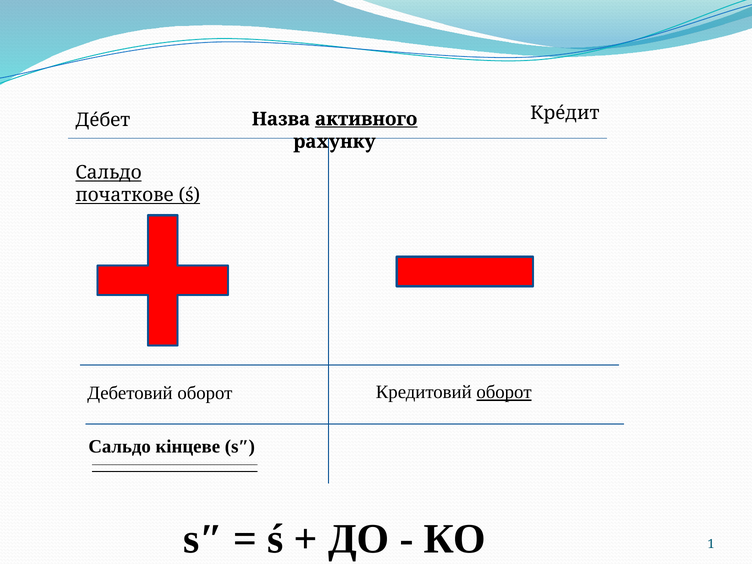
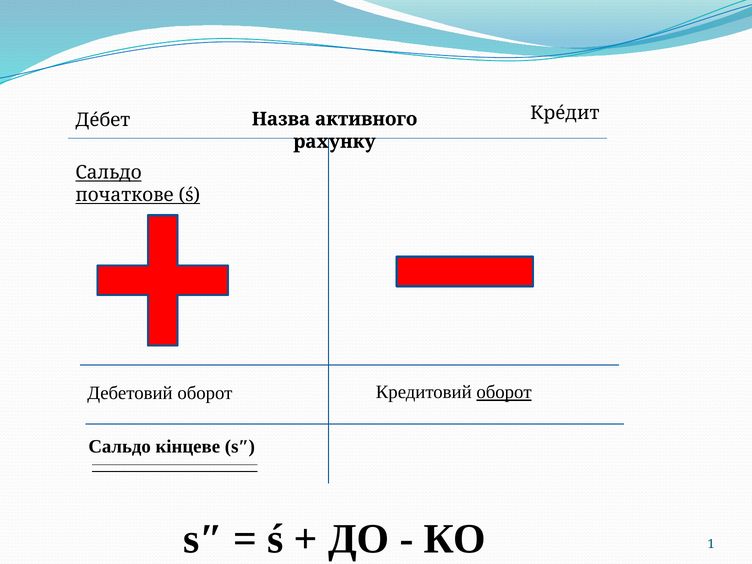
активного underline: present -> none (366, 119)
